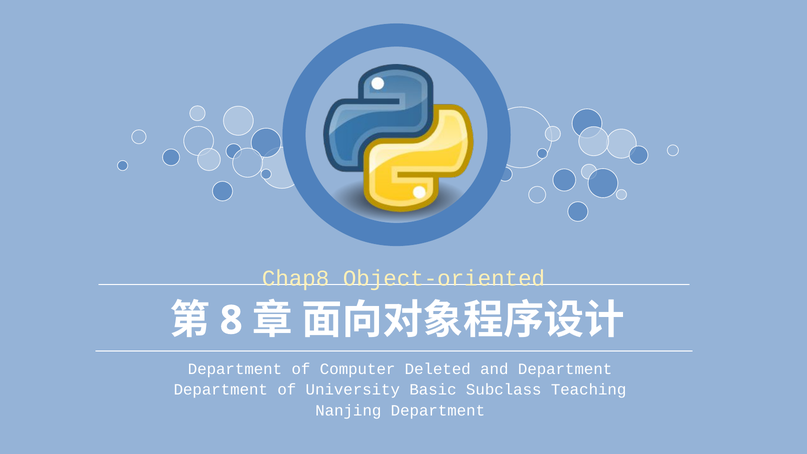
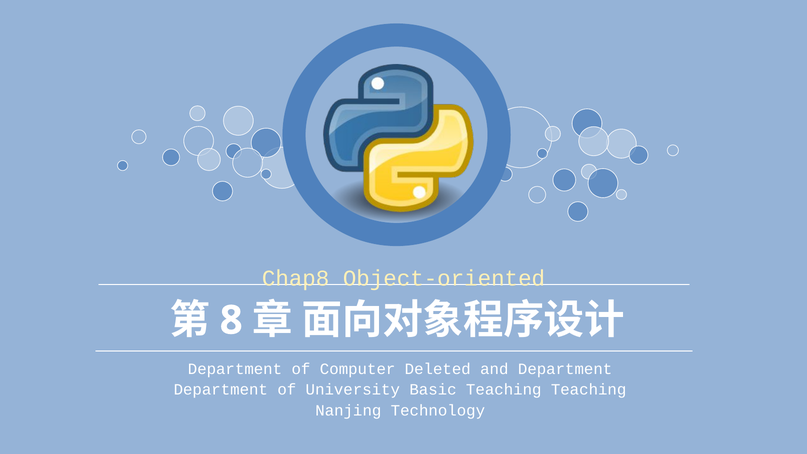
Basic Subclass: Subclass -> Teaching (504, 390)
Nanjing Department: Department -> Technology (438, 410)
